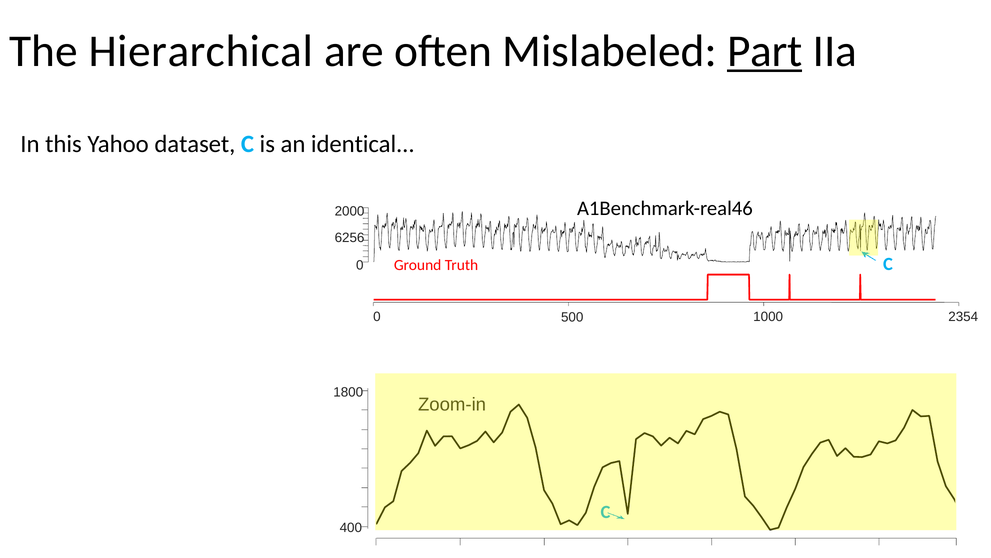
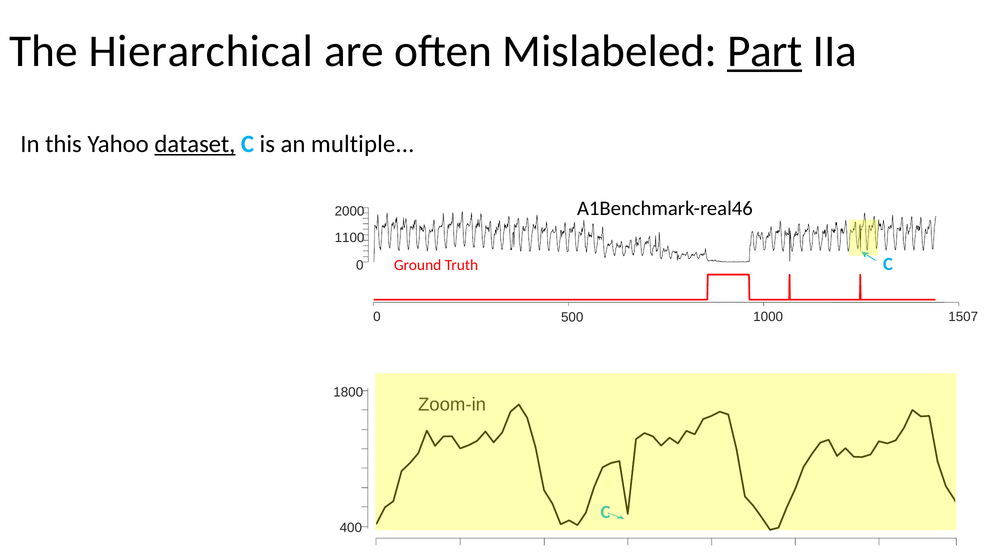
dataset underline: none -> present (195, 144)
identical: identical -> multiple (363, 144)
6256: 6256 -> 1100 (350, 238)
2354: 2354 -> 1507 (963, 317)
